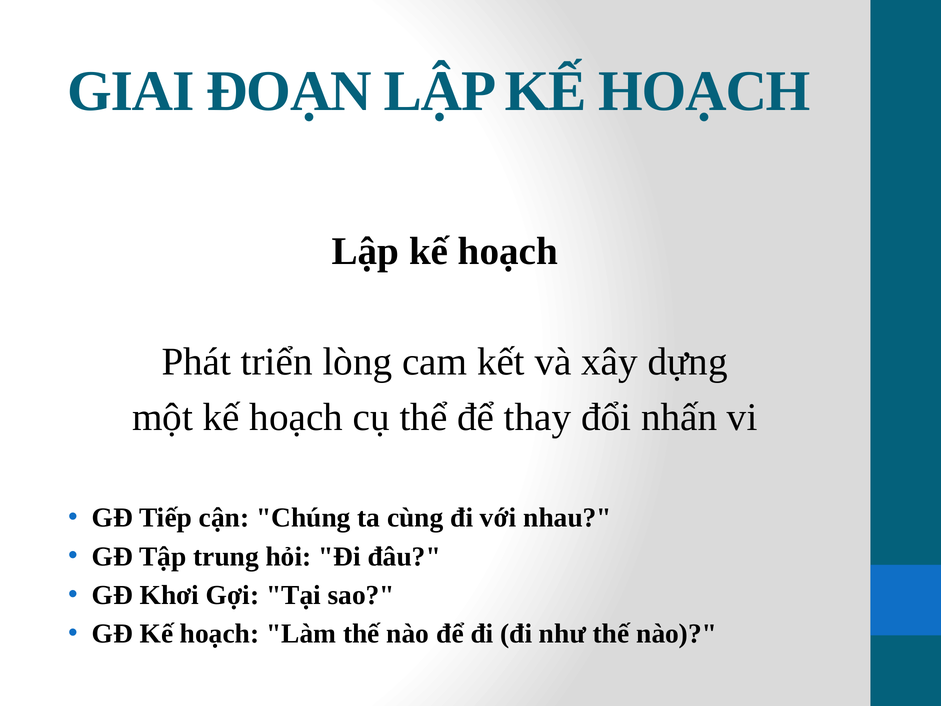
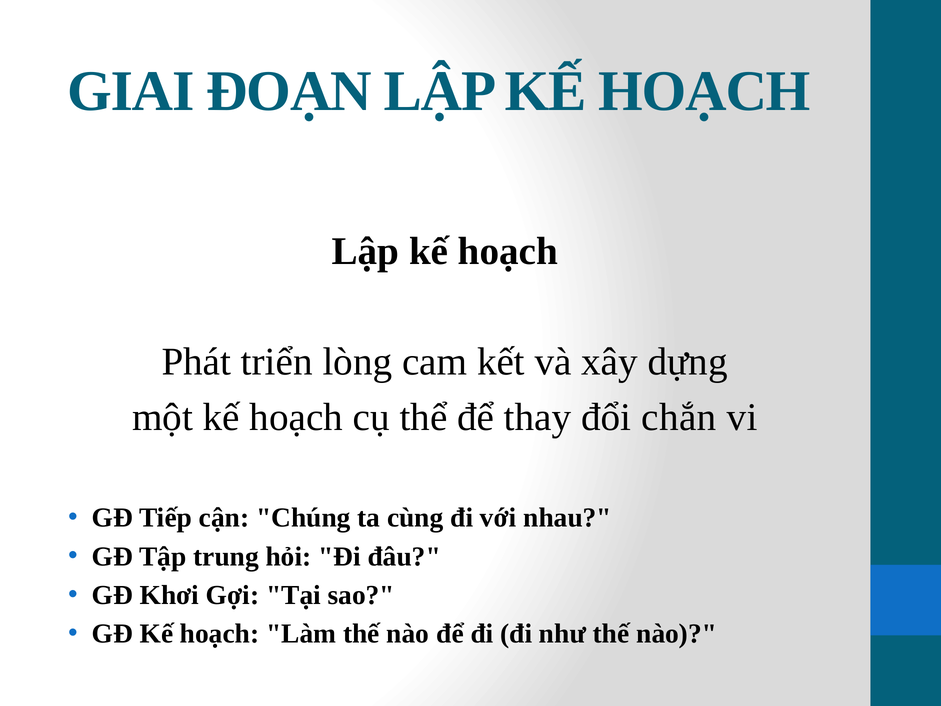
nhấn: nhấn -> chắn (679, 417)
